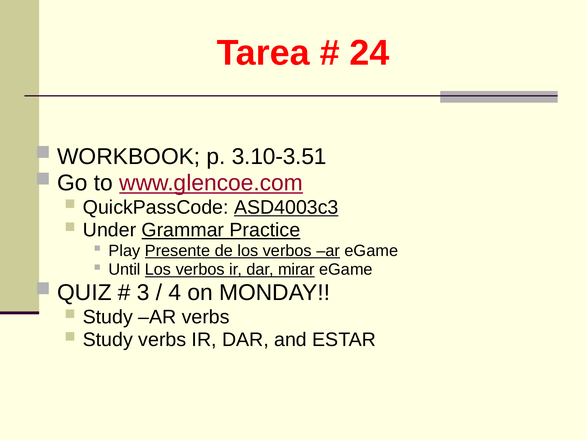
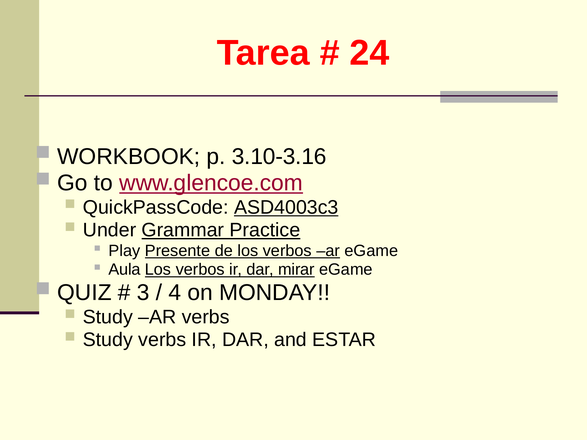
3.10-3.51: 3.10-3.51 -> 3.10-3.16 (279, 157)
Until: Until -> Aula (125, 270)
